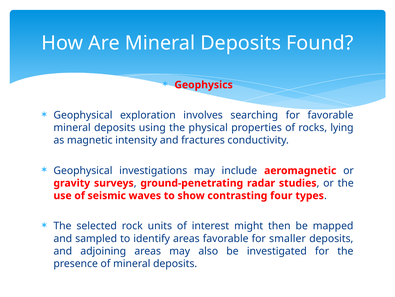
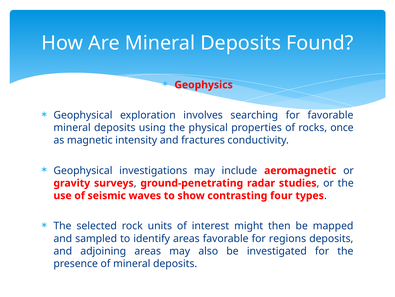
lying: lying -> once (342, 127)
smaller: smaller -> regions (288, 238)
